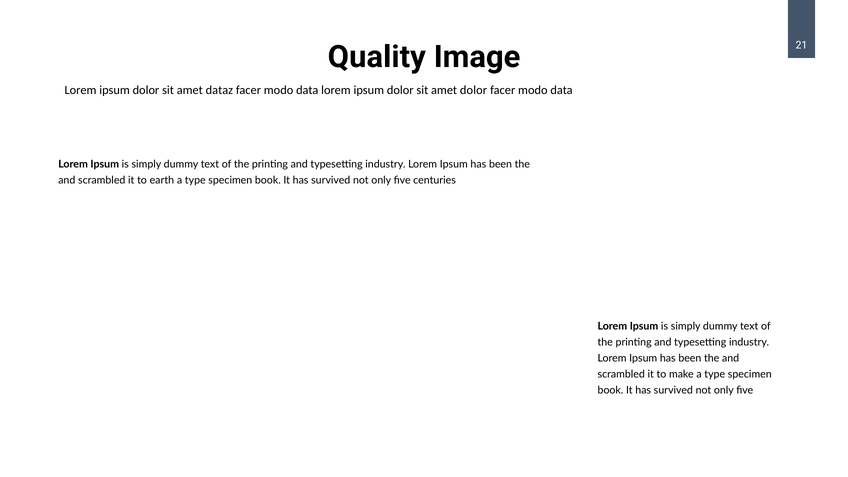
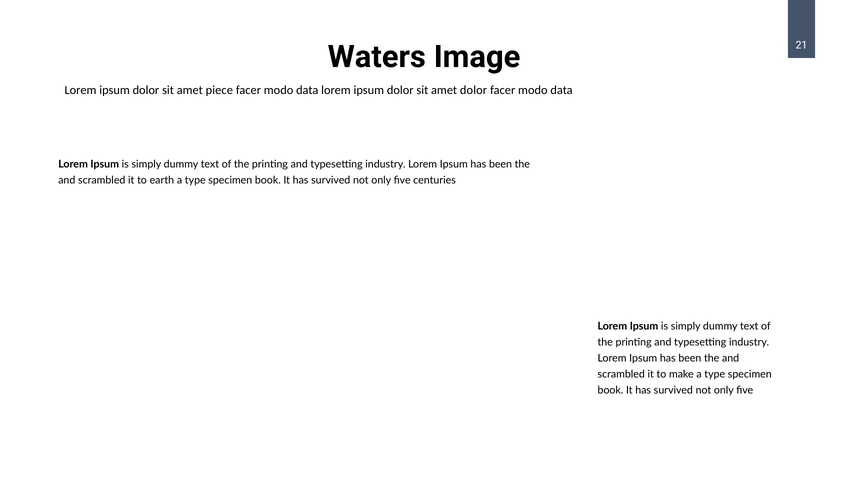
Quality: Quality -> Waters (377, 57)
dataz: dataz -> piece (219, 90)
